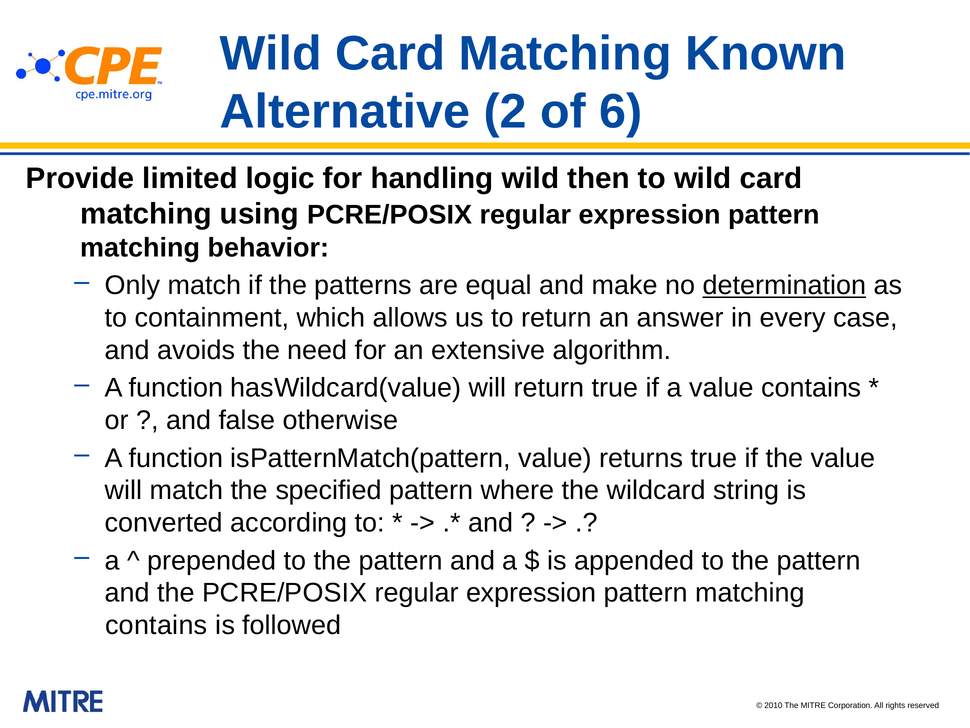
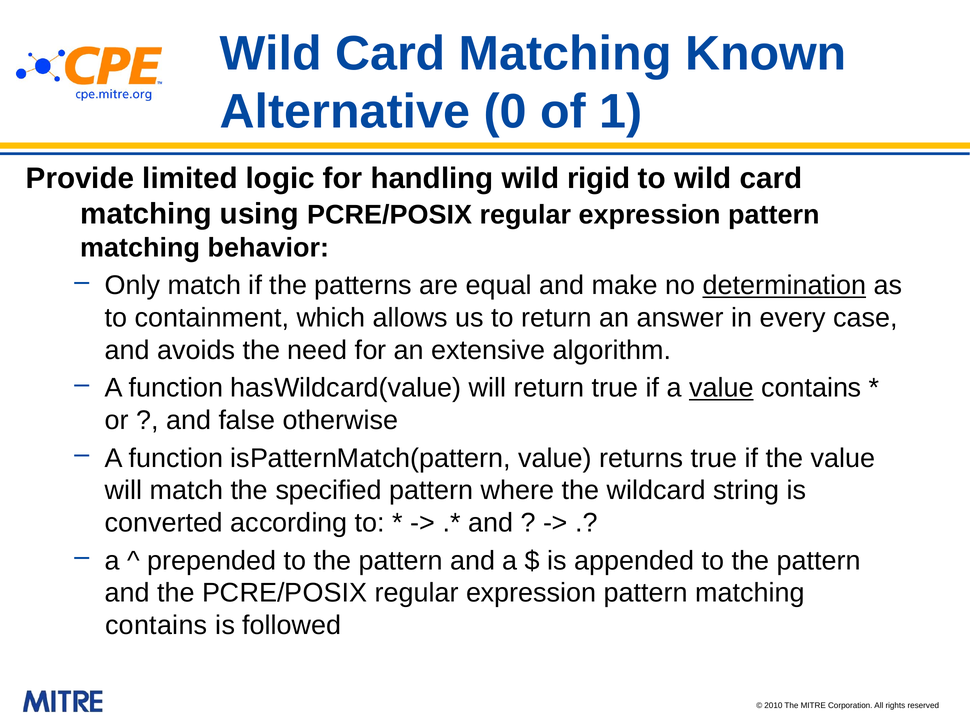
2: 2 -> 0 (505, 112)
6: 6 -> 1 (621, 112)
then: then -> rigid (599, 178)
value underline: none -> present (721, 388)
